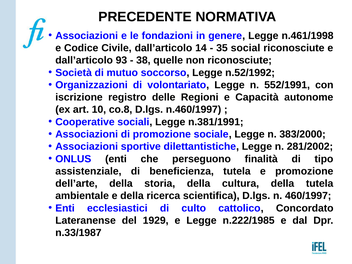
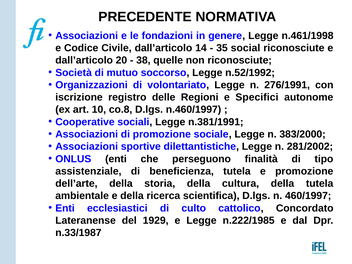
93: 93 -> 20 (121, 60)
552/1991: 552/1991 -> 276/1991 (287, 85)
Capacità: Capacità -> Specifici (257, 97)
